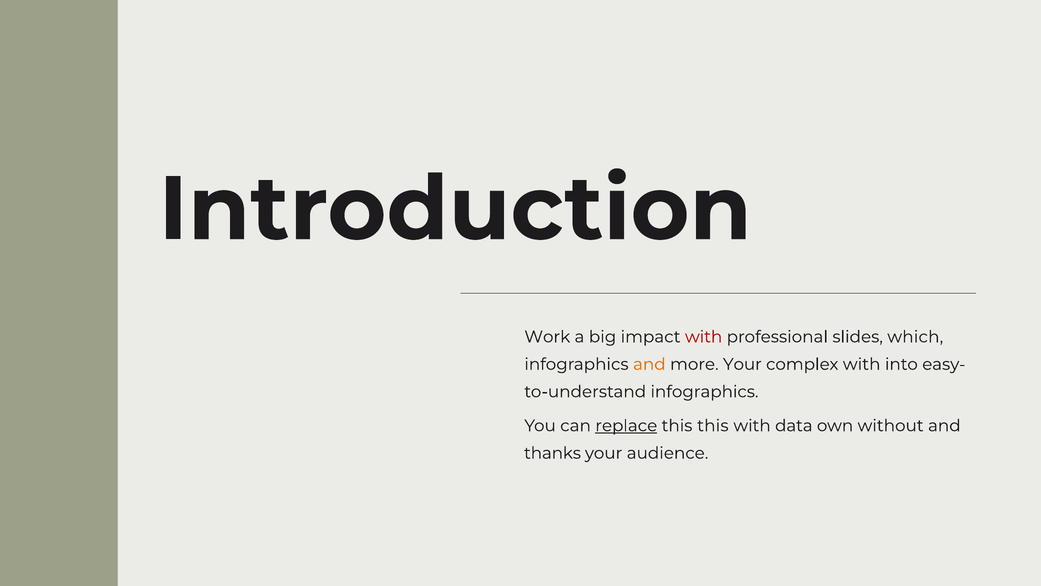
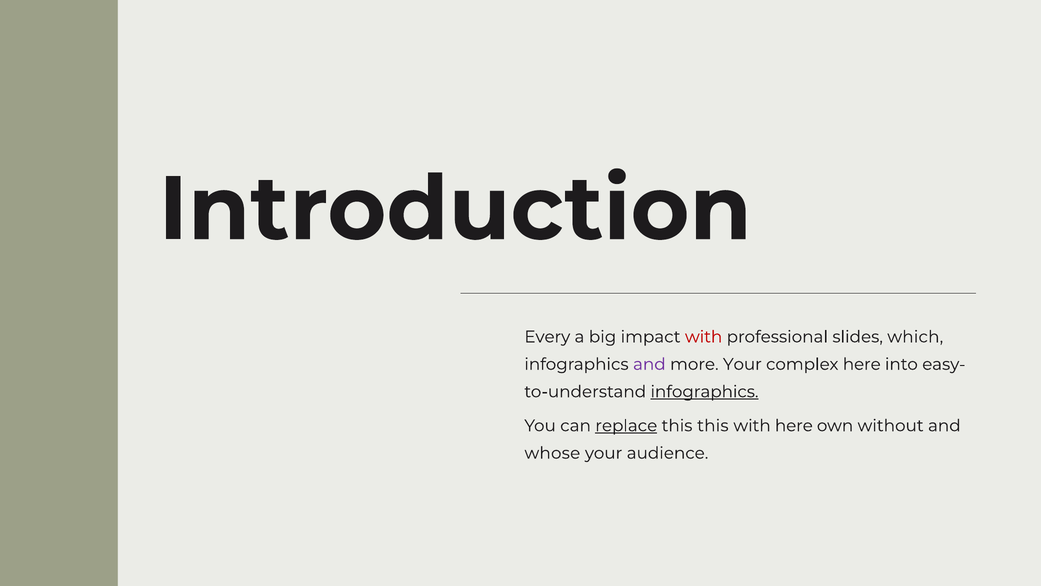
Work: Work -> Every (547, 337)
and colour: orange -> purple (649, 364)
complex with: with -> here (862, 364)
infographics underline: none -> present (704, 392)
with data: data -> here (794, 426)
thanks: thanks -> whose (552, 453)
